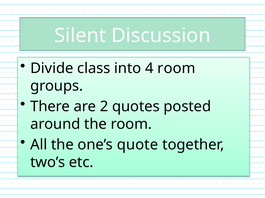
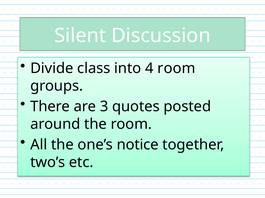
2: 2 -> 3 (104, 107)
quote: quote -> notice (138, 145)
